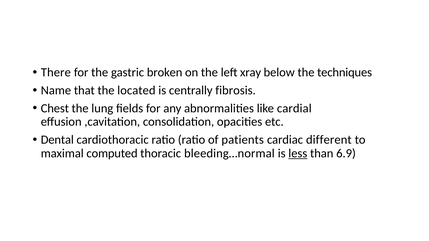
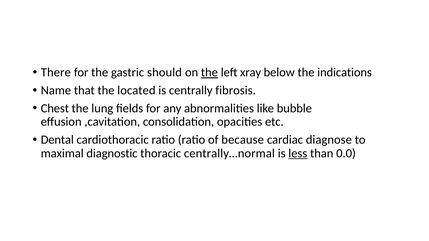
broken: broken -> should (165, 73)
the underline: none -> present (209, 73)
techniques: techniques -> indications (345, 73)
cardial: cardial -> bubble (294, 109)
patients: patients -> because (243, 140)
different: different -> diagnose (329, 140)
computed: computed -> diagnostic (112, 154)
bleeding…normal: bleeding…normal -> centrally…normal (229, 154)
6.9: 6.9 -> 0.0 (346, 154)
